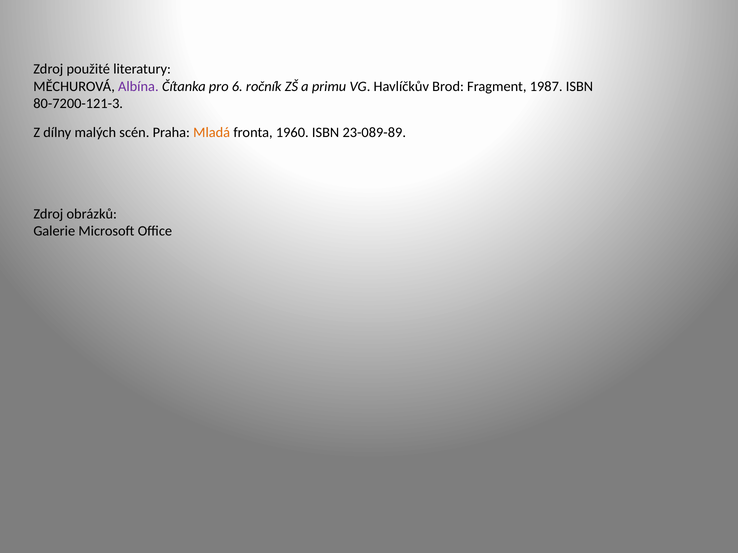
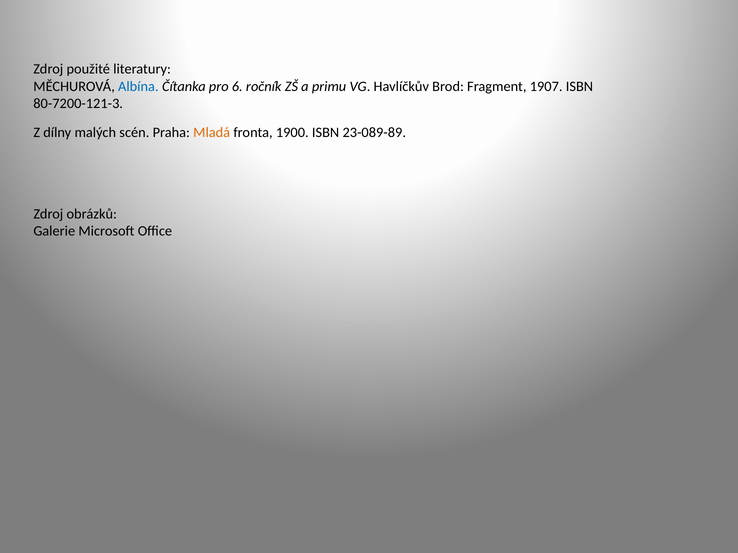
Albína colour: purple -> blue (138, 86)
1987: 1987 -> 1907 (546, 86)
1960: 1960 -> 1900 (292, 133)
